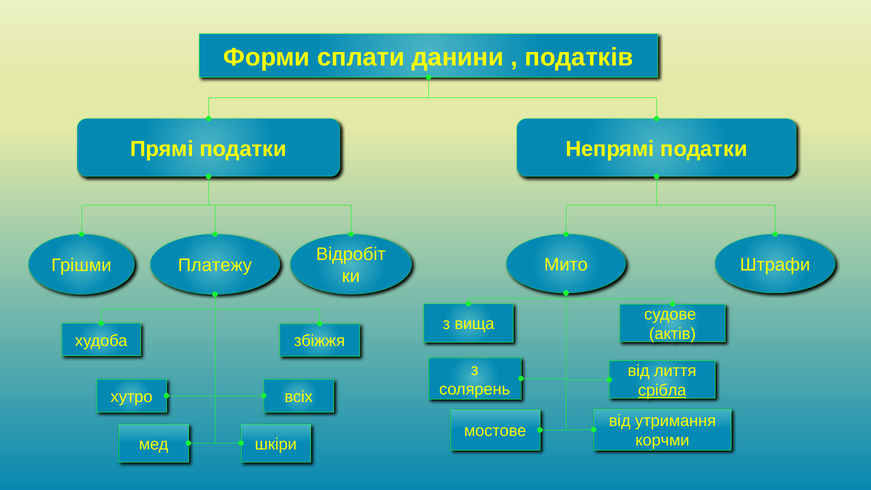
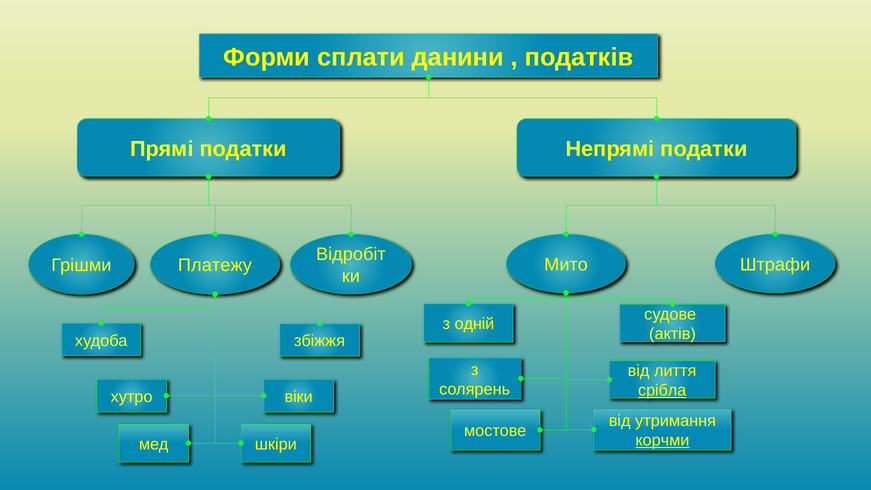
вища: вища -> одній (474, 324)
всіх: всіх -> віки (299, 397)
корчми underline: none -> present (662, 440)
